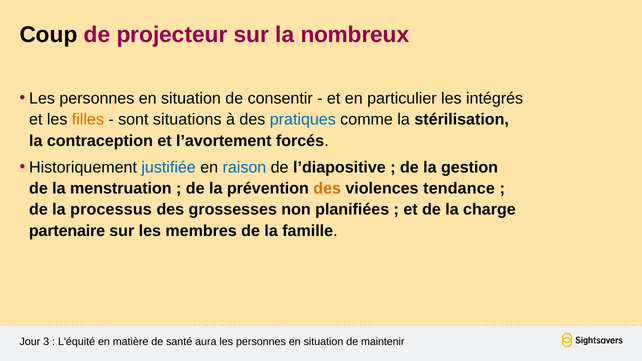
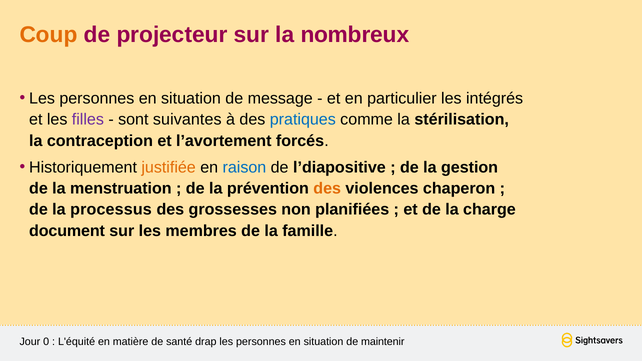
Coup colour: black -> orange (49, 35)
consentir: consentir -> message (280, 98)
filles colour: orange -> purple (88, 120)
situations: situations -> suivantes (187, 120)
justifiée colour: blue -> orange (169, 167)
tendance: tendance -> chaperon (459, 188)
partenaire: partenaire -> document (67, 231)
3: 3 -> 0 (46, 342)
aura: aura -> drap (206, 342)
